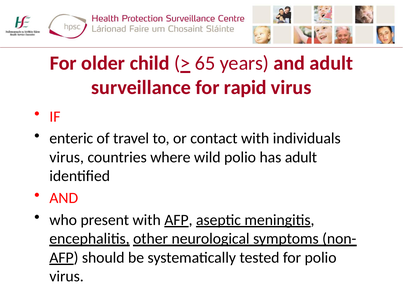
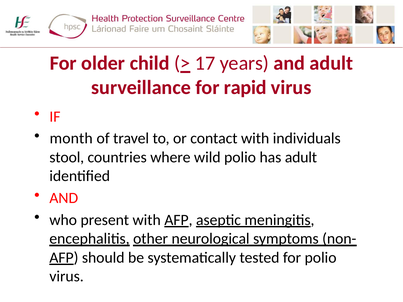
65: 65 -> 17 (205, 63)
enteric: enteric -> month (71, 139)
virus: virus -> stool (67, 157)
